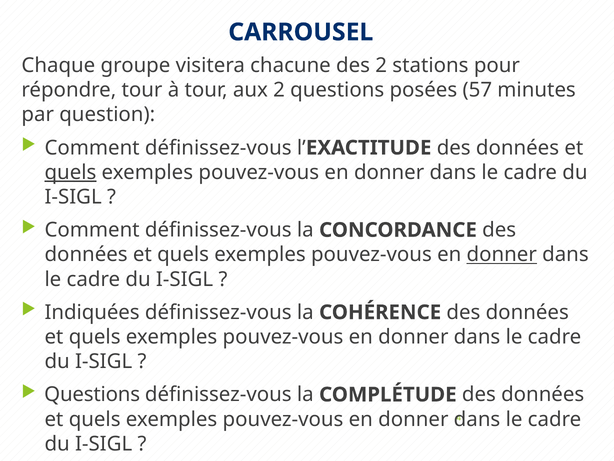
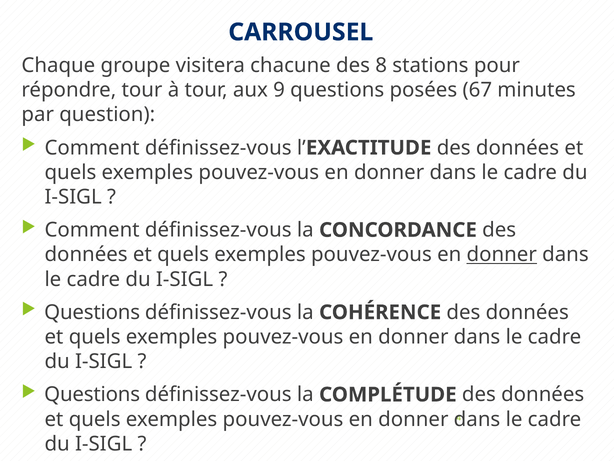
des 2: 2 -> 8 (381, 65)
aux 2: 2 -> 9 (279, 90)
57: 57 -> 67 (477, 90)
quels underline: present -> none (70, 172)
Indiquées: Indiquées -> Questions (92, 312)
